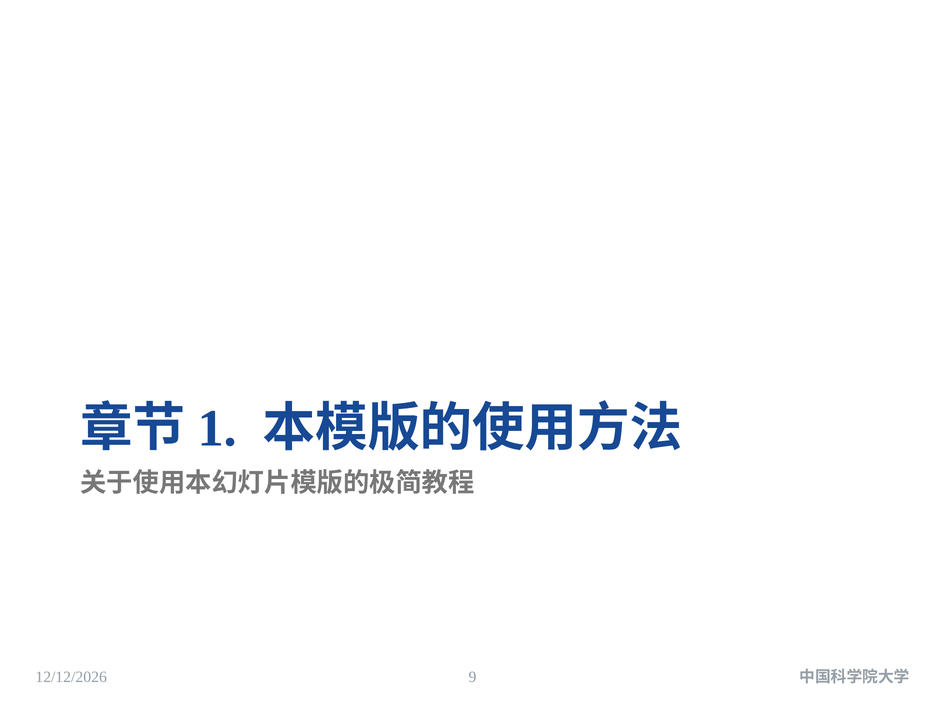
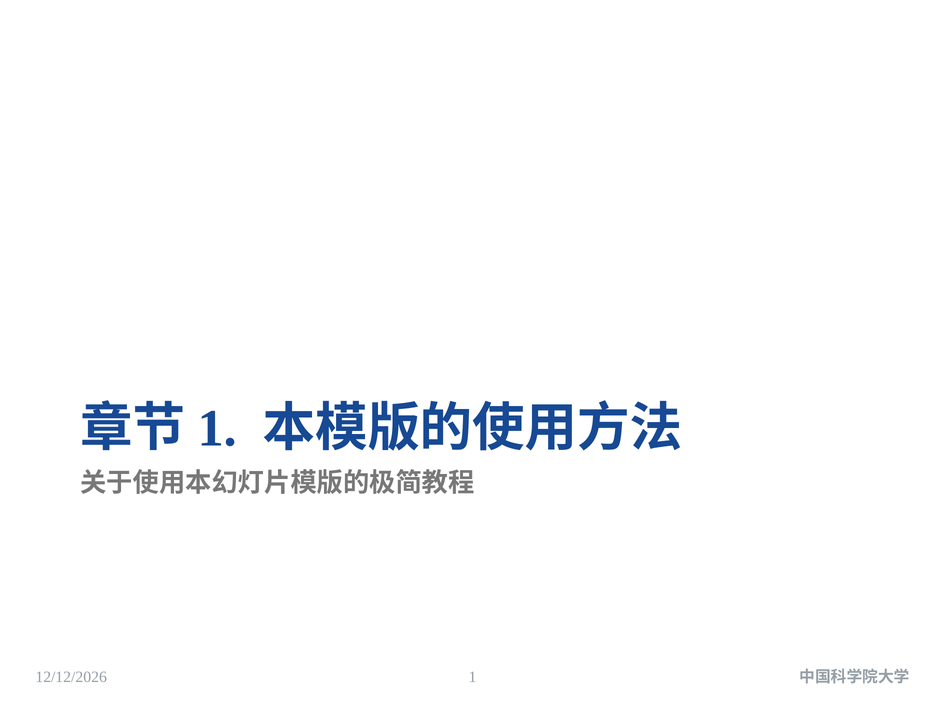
9: 9 -> 1 (472, 677)
